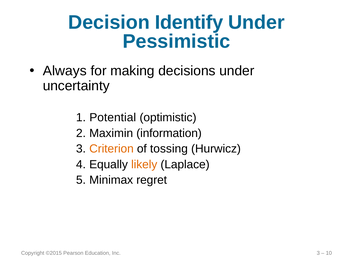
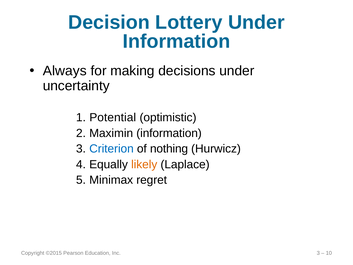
Identify: Identify -> Lottery (189, 22)
Pessimistic: Pessimistic -> Information (176, 41)
Criterion colour: orange -> blue (111, 149)
tossing: tossing -> nothing (169, 149)
